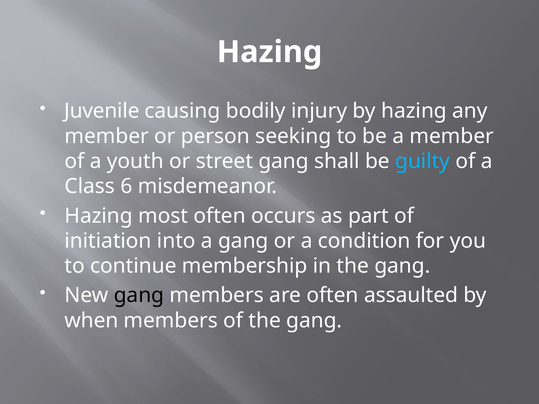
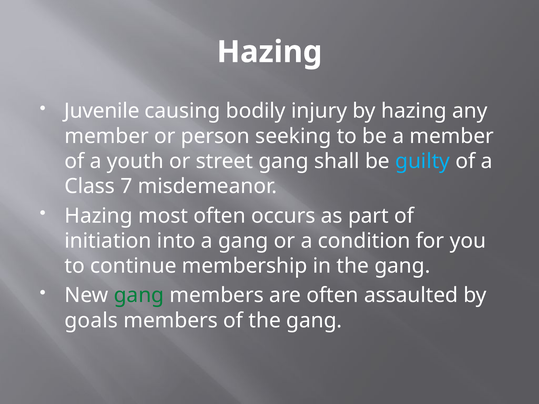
6: 6 -> 7 (126, 187)
gang colour: black -> green (139, 296)
when: when -> goals (91, 321)
